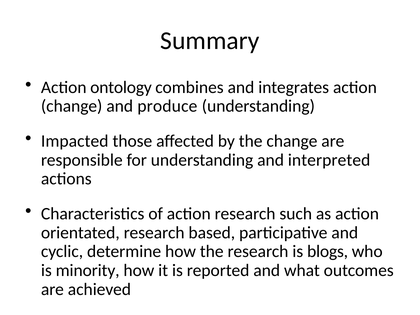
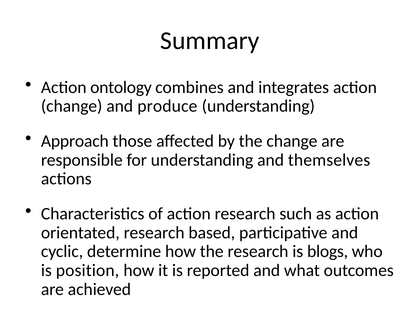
Impacted: Impacted -> Approach (75, 141)
interpreted: interpreted -> themselves (329, 160)
minority: minority -> position (88, 270)
